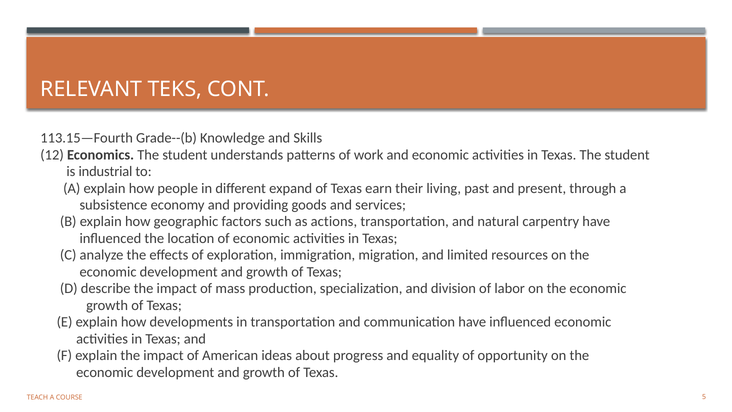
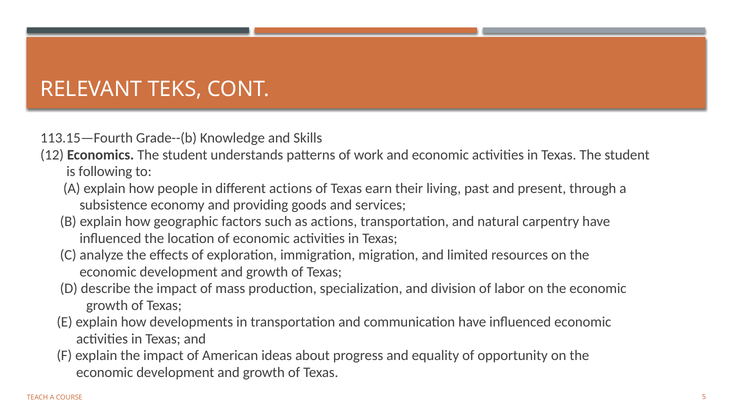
industrial: industrial -> following (105, 171)
different expand: expand -> actions (291, 188)
